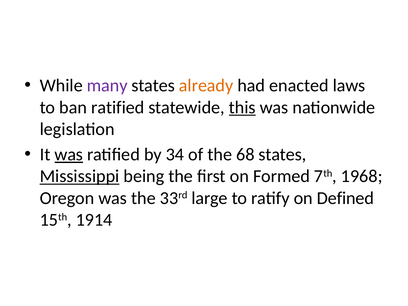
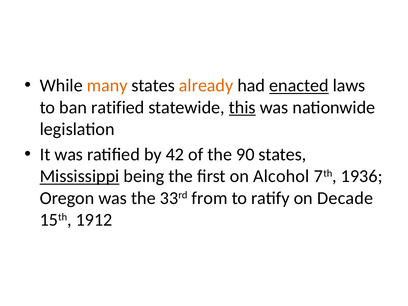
many colour: purple -> orange (107, 86)
enacted underline: none -> present (299, 86)
was underline: present -> none (69, 155)
34: 34 -> 42 (175, 155)
68: 68 -> 90 (245, 155)
Formed: Formed -> Alcohol (281, 176)
1968: 1968 -> 1936 (362, 176)
large: large -> from (209, 198)
Defined: Defined -> Decade (345, 198)
1914: 1914 -> 1912 (94, 220)
